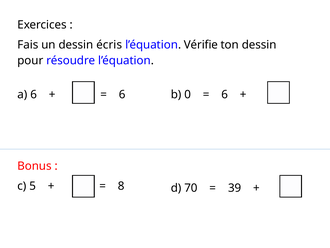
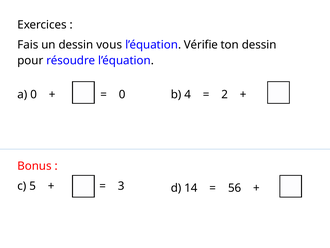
écris: écris -> vous (109, 45)
a 6: 6 -> 0 (34, 94)
6: 6 -> 0 (122, 94)
0: 0 -> 4 (188, 94)
6: 6 -> 2 (225, 94)
8: 8 -> 3 (121, 186)
70: 70 -> 14 (191, 188)
39: 39 -> 56 (235, 188)
